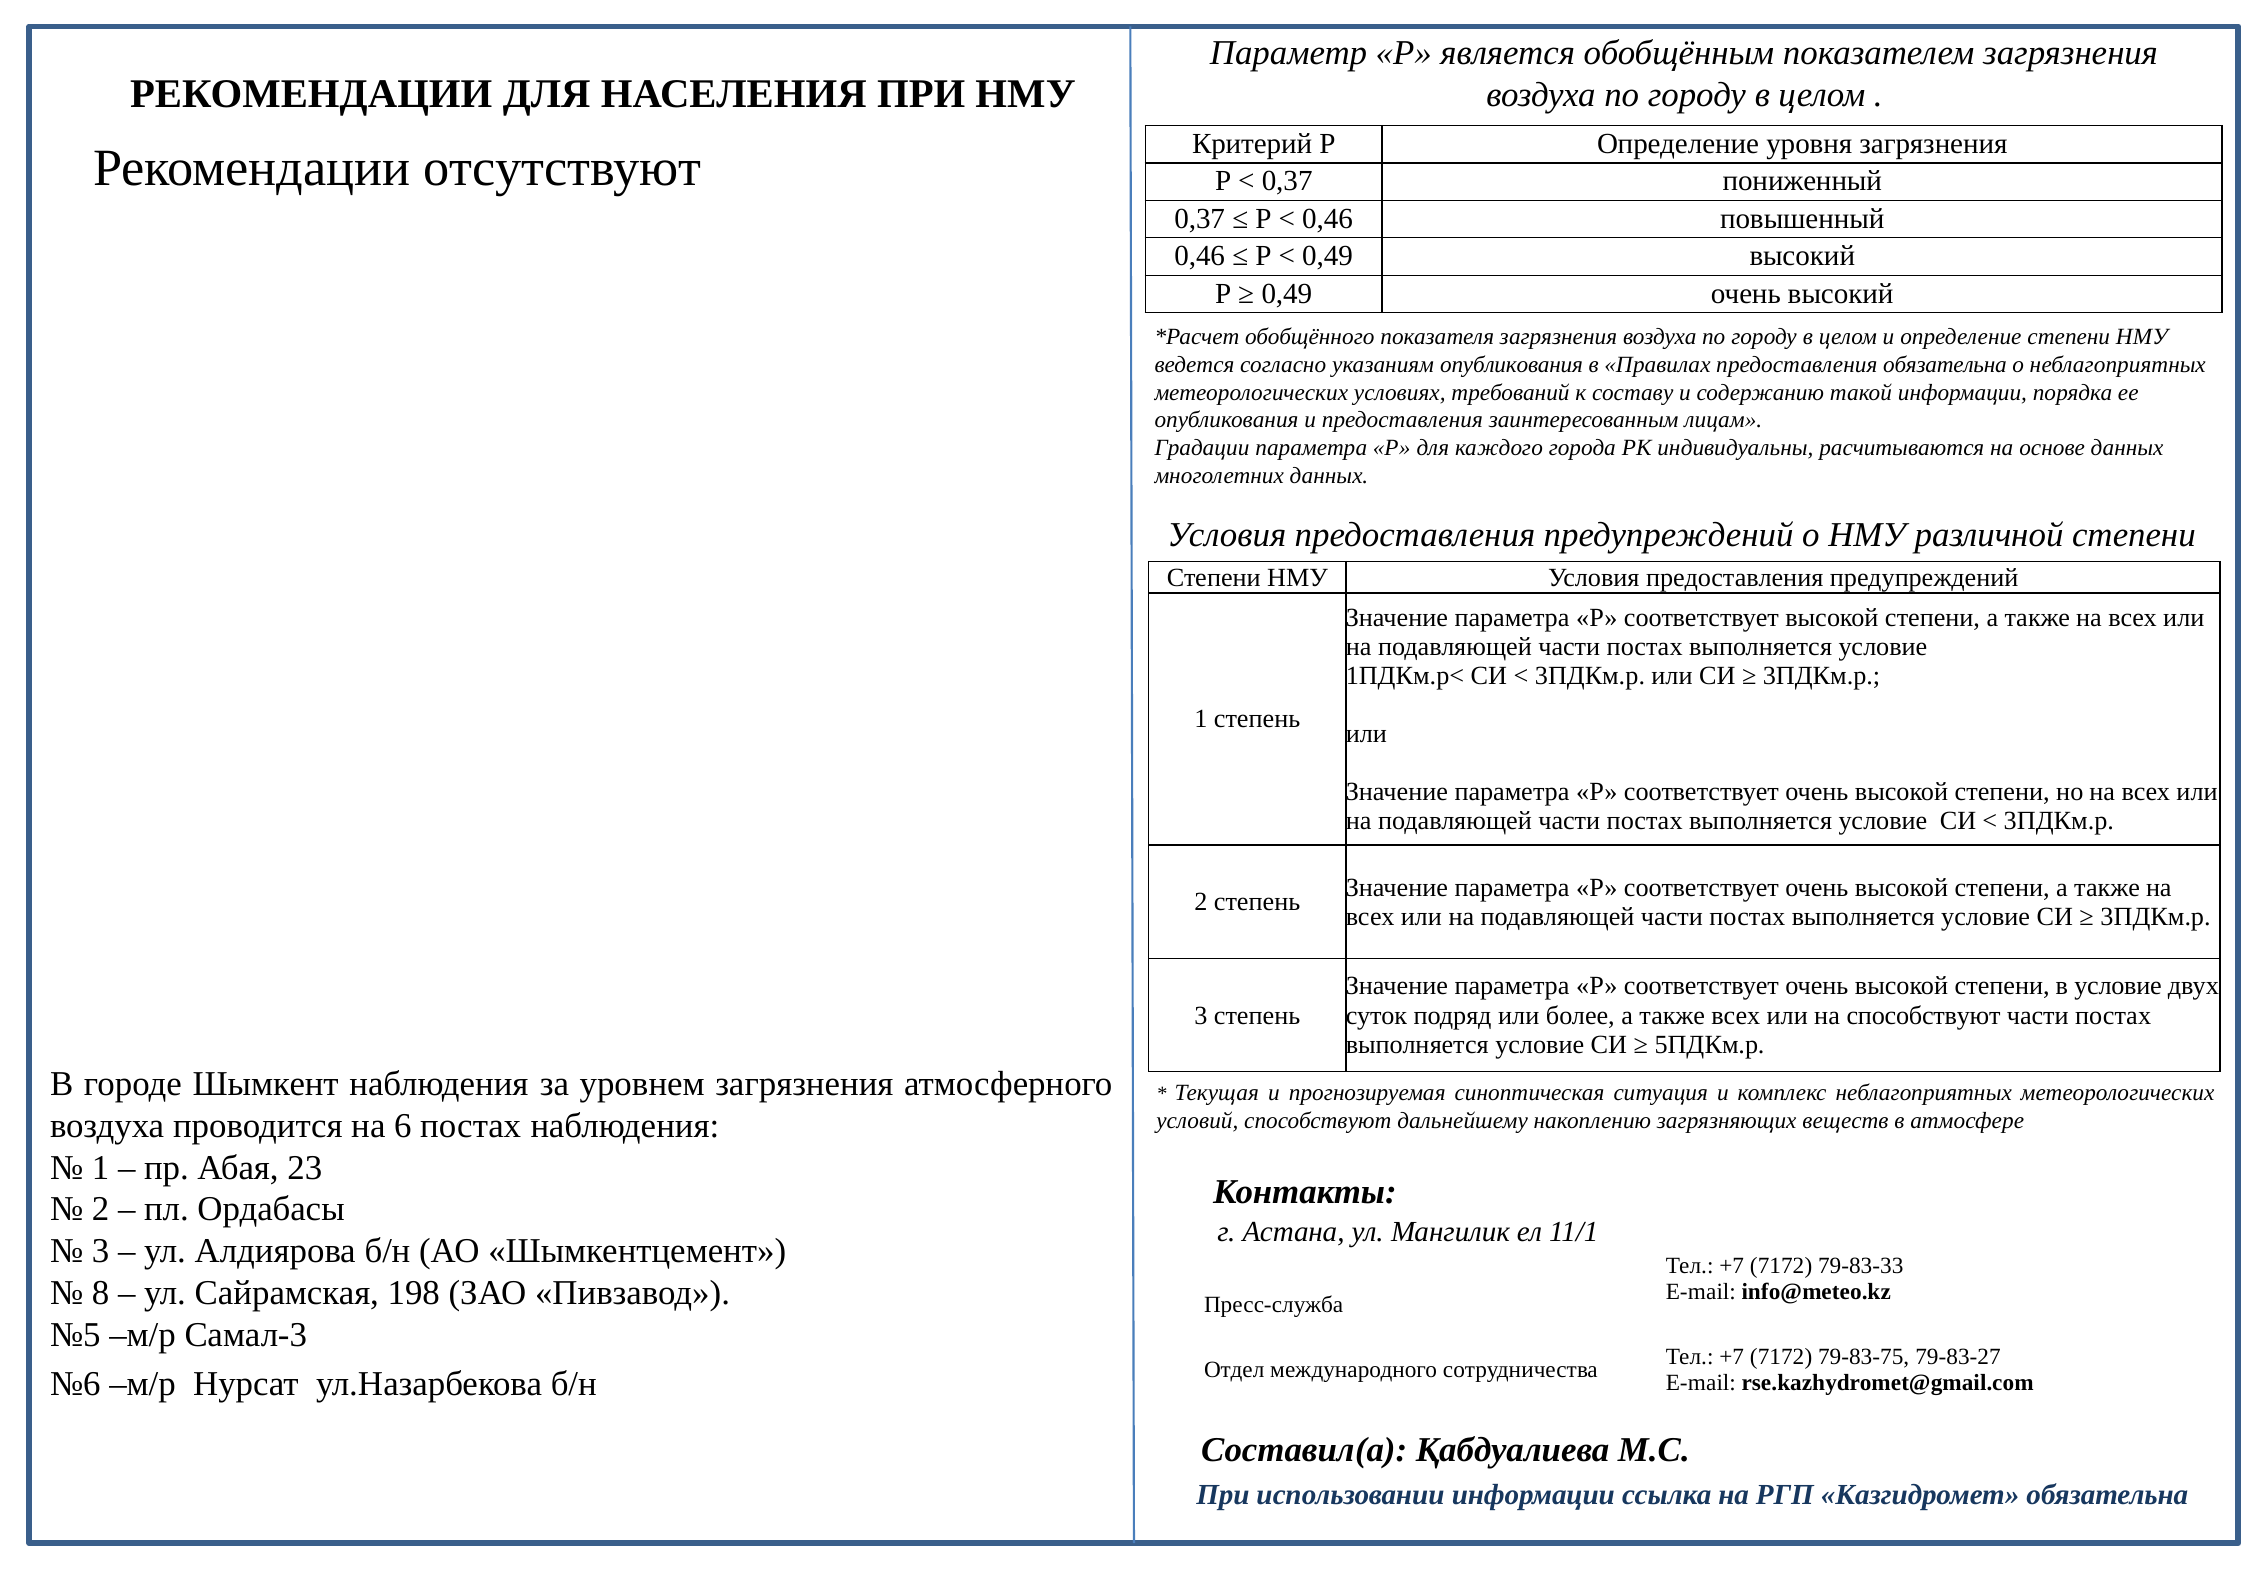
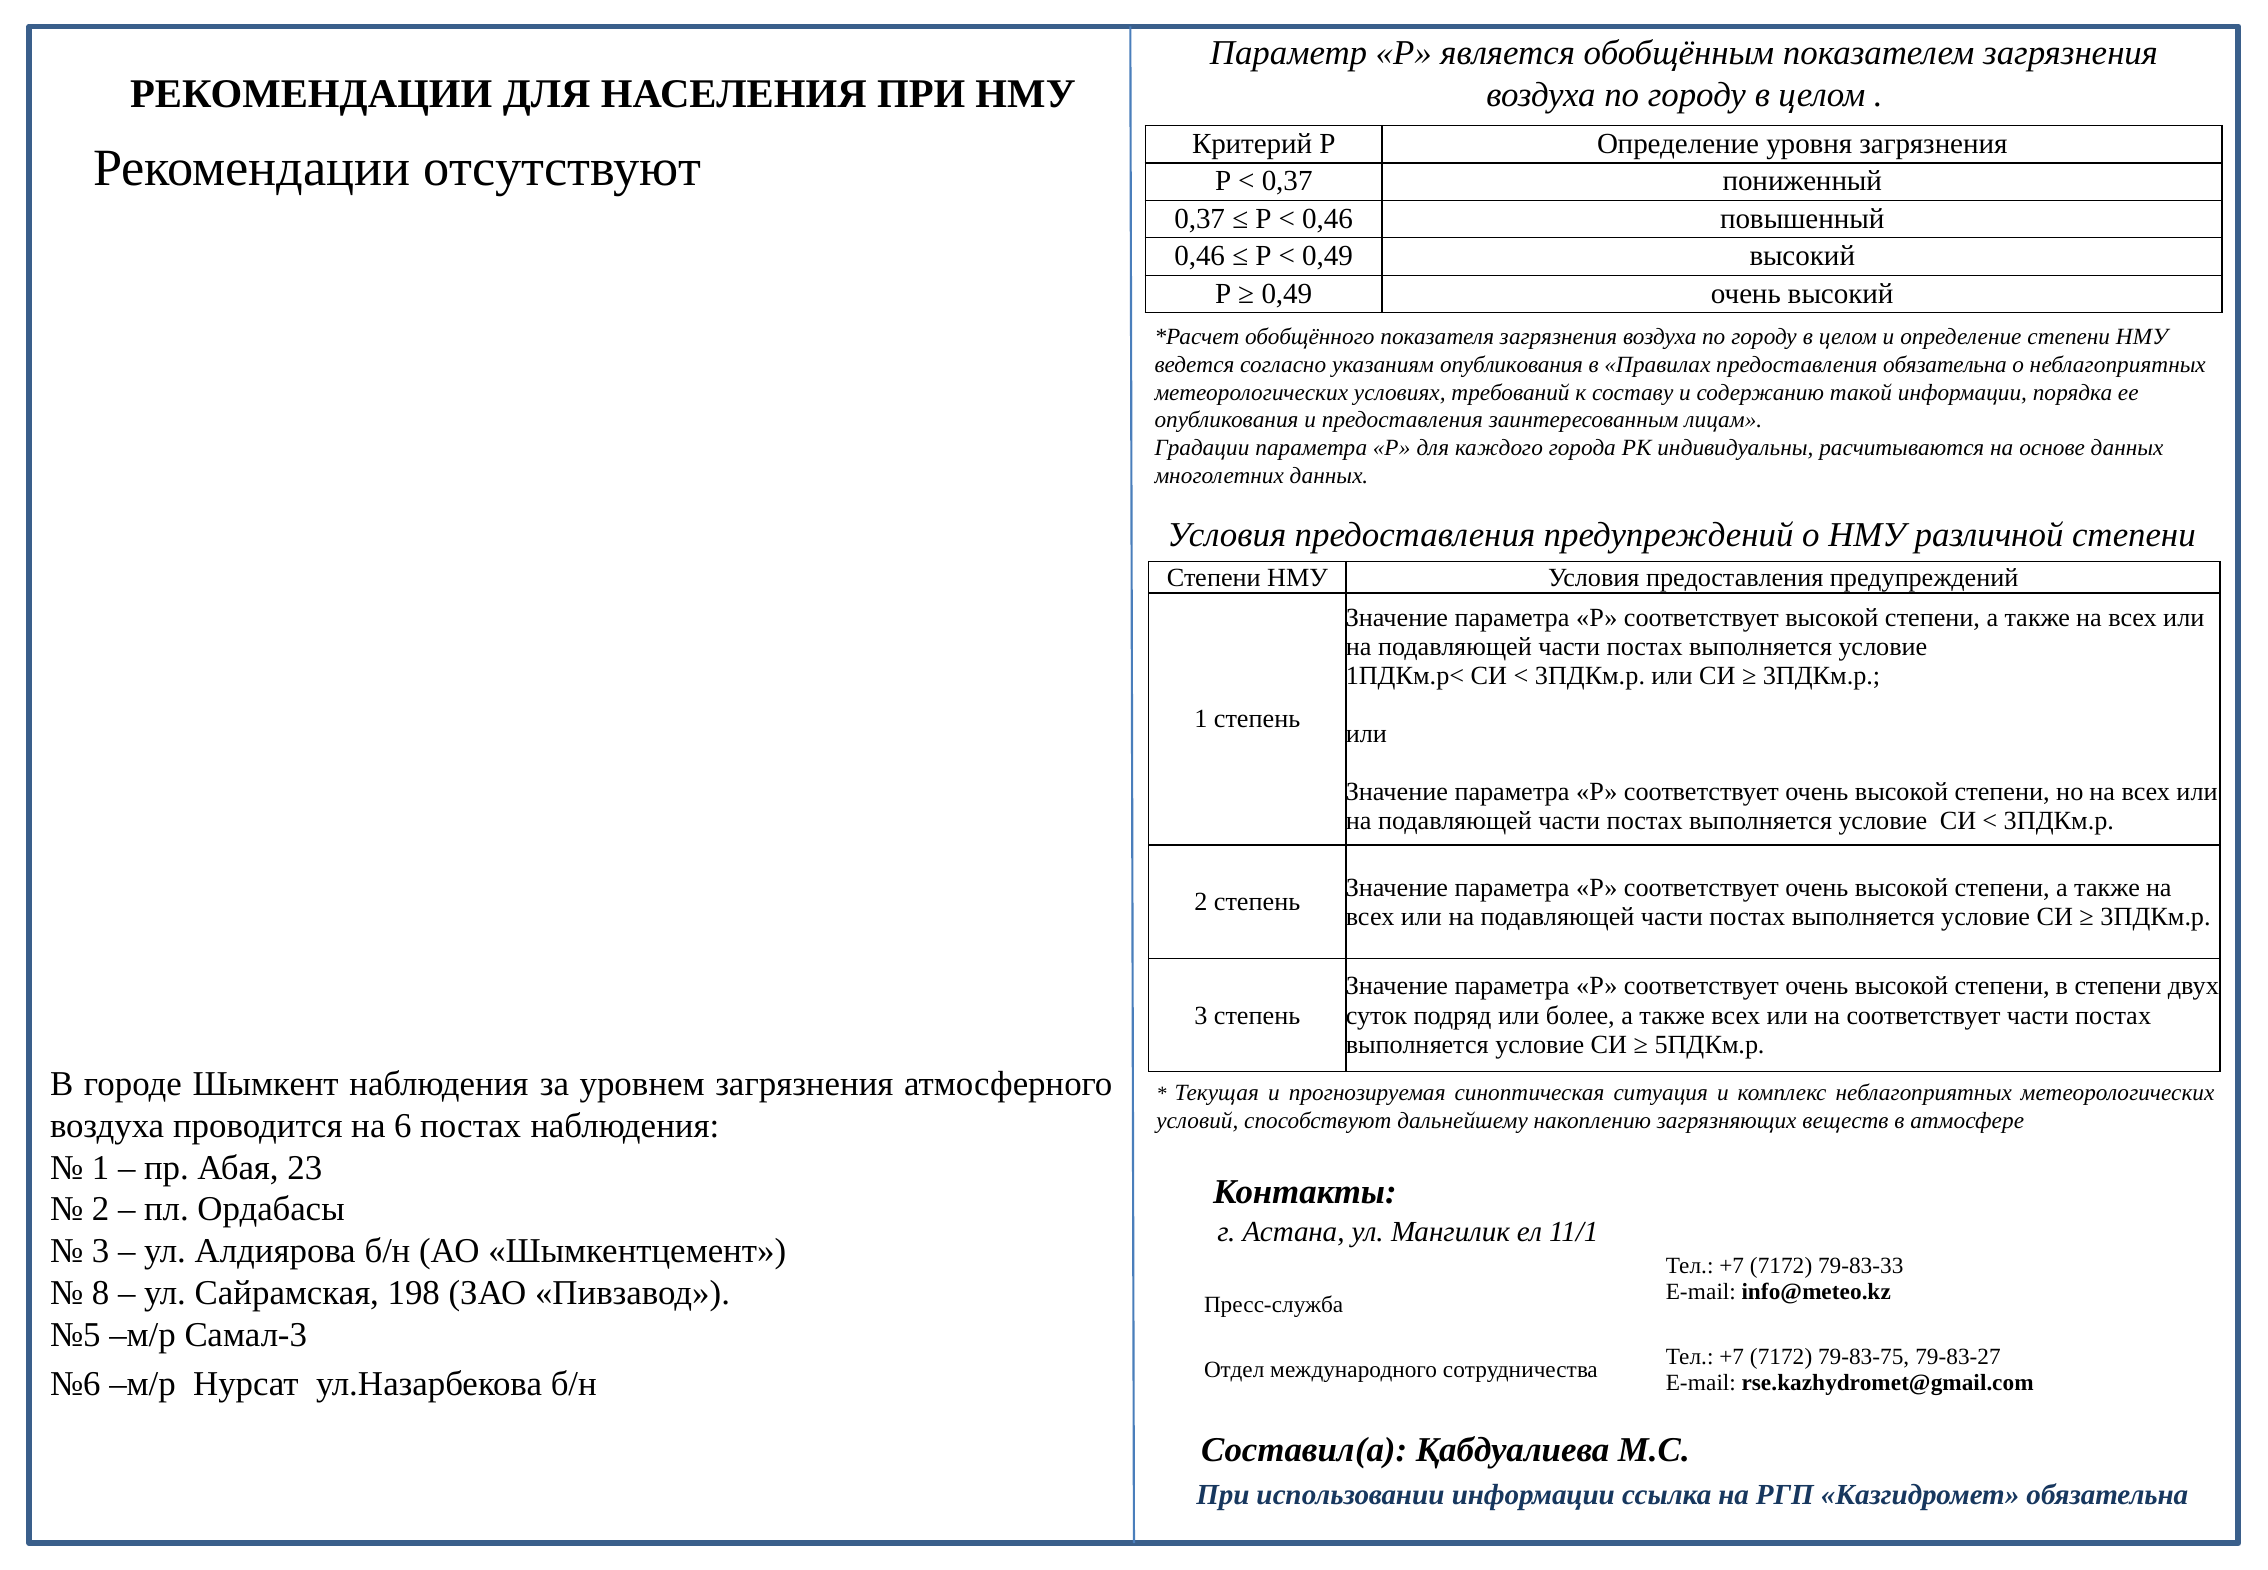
в условие: условие -> степени (2118, 986)
на способствуют: способствуют -> соответствует (1924, 1015)
